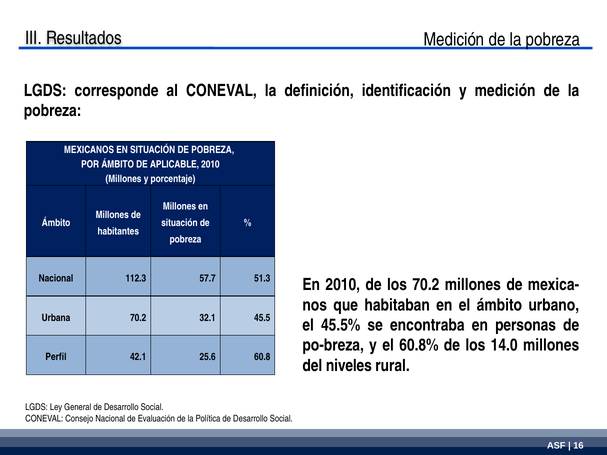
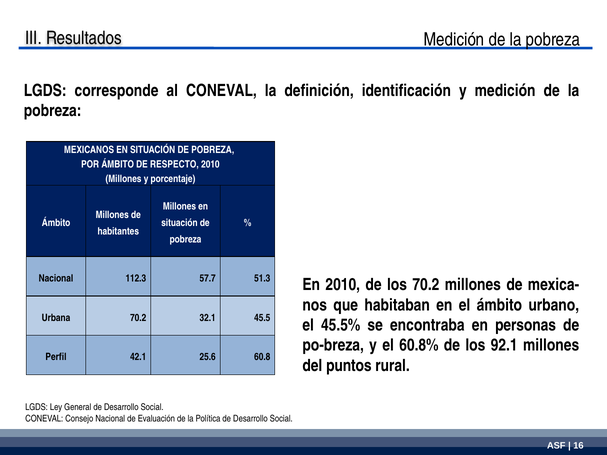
APLICABLE: APLICABLE -> RESPECTO (174, 164)
14.0: 14.0 -> 92.1 (504, 346)
niveles: niveles -> puntos (349, 366)
